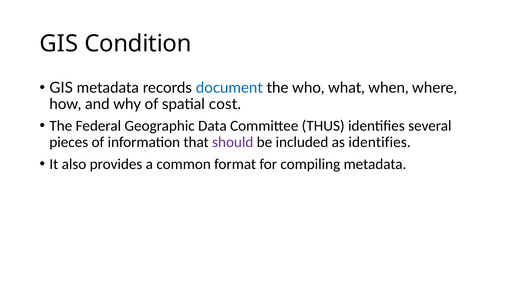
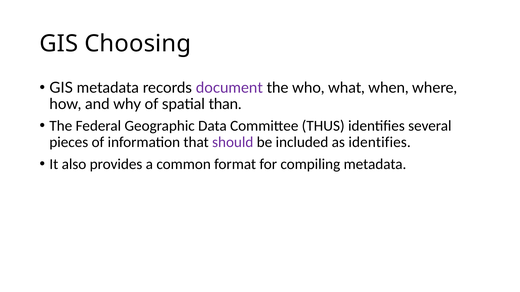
Condition: Condition -> Choosing (138, 44)
document colour: blue -> purple (229, 88)
cost: cost -> than (225, 104)
